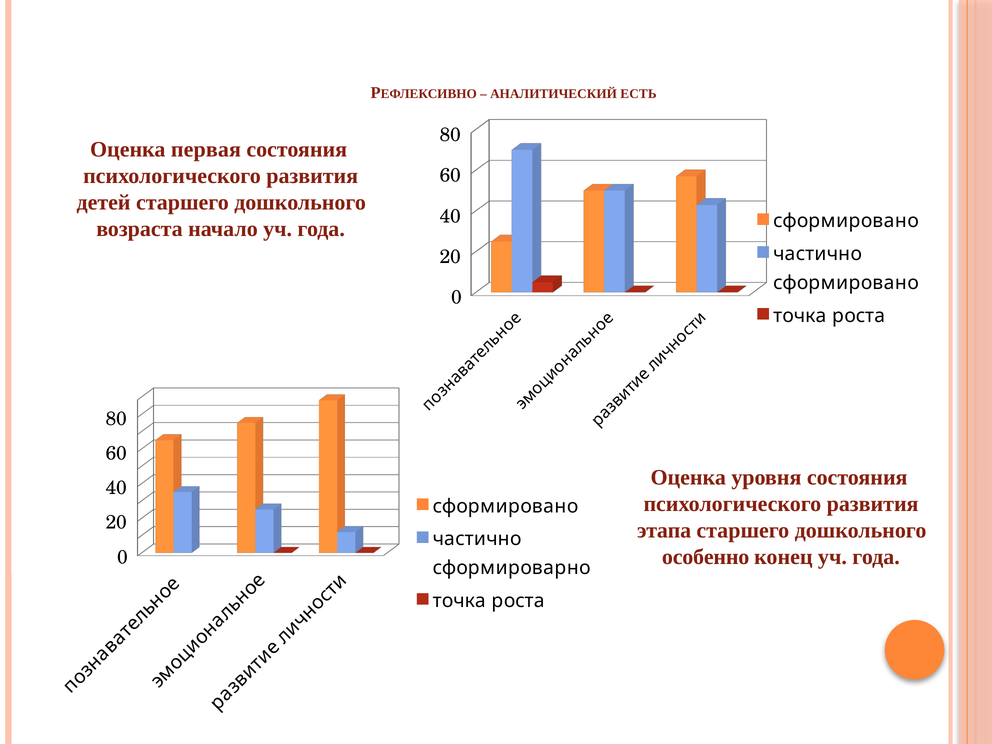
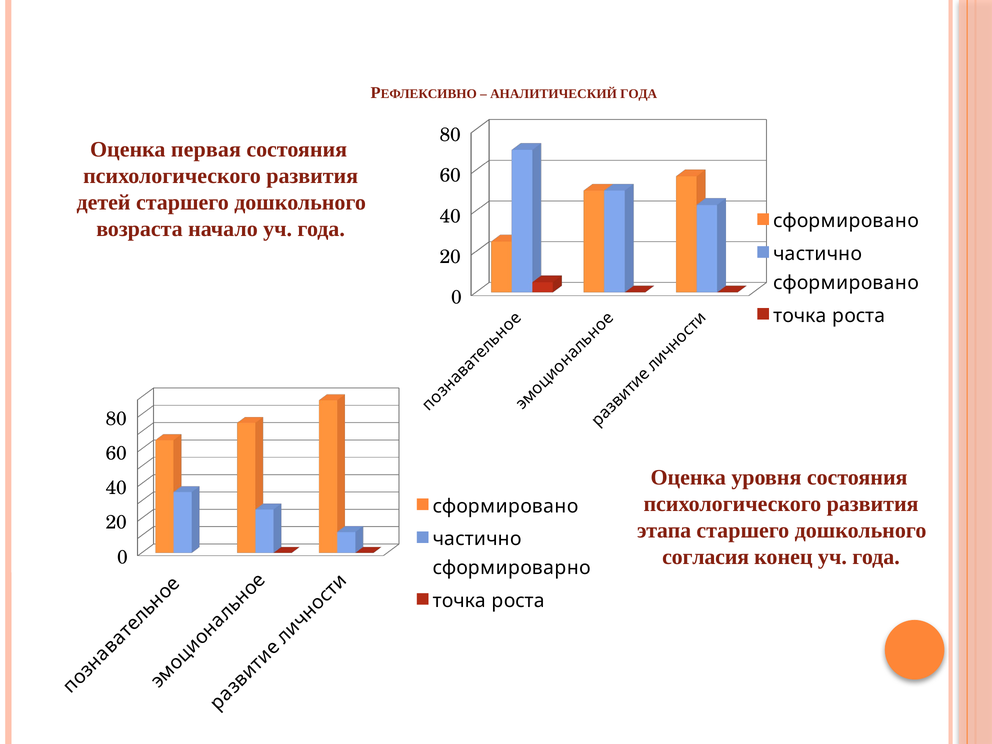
АНАЛИТИЧЕСКИЙ ЕСТЬ: ЕСТЬ -> ГОДА (639, 94)
особенно: особенно -> согласия (706, 557)
